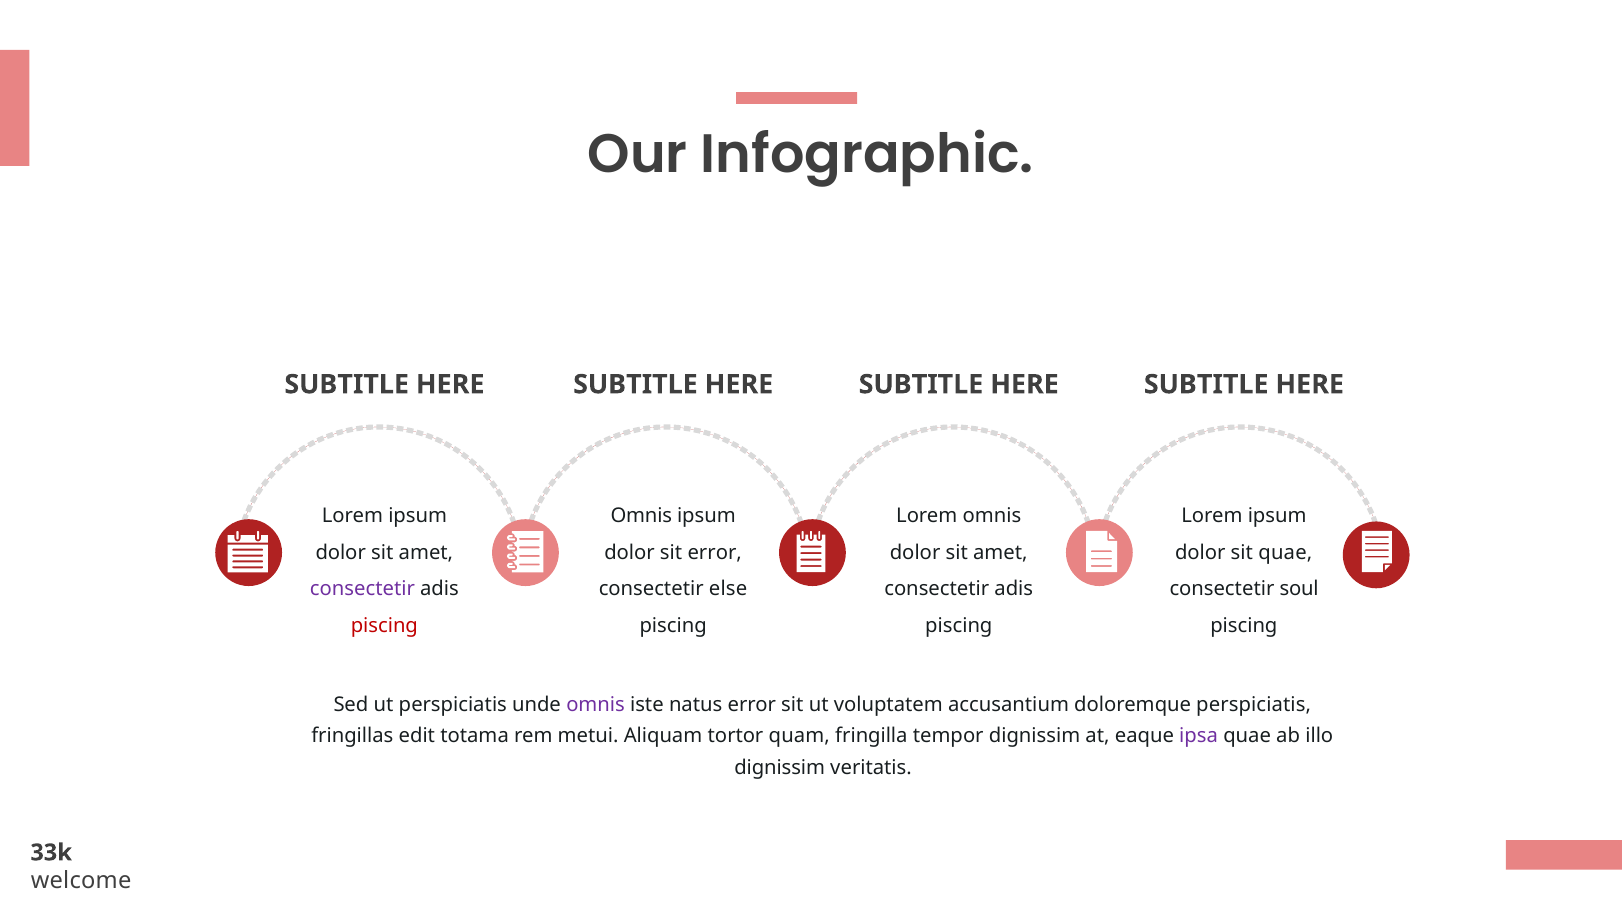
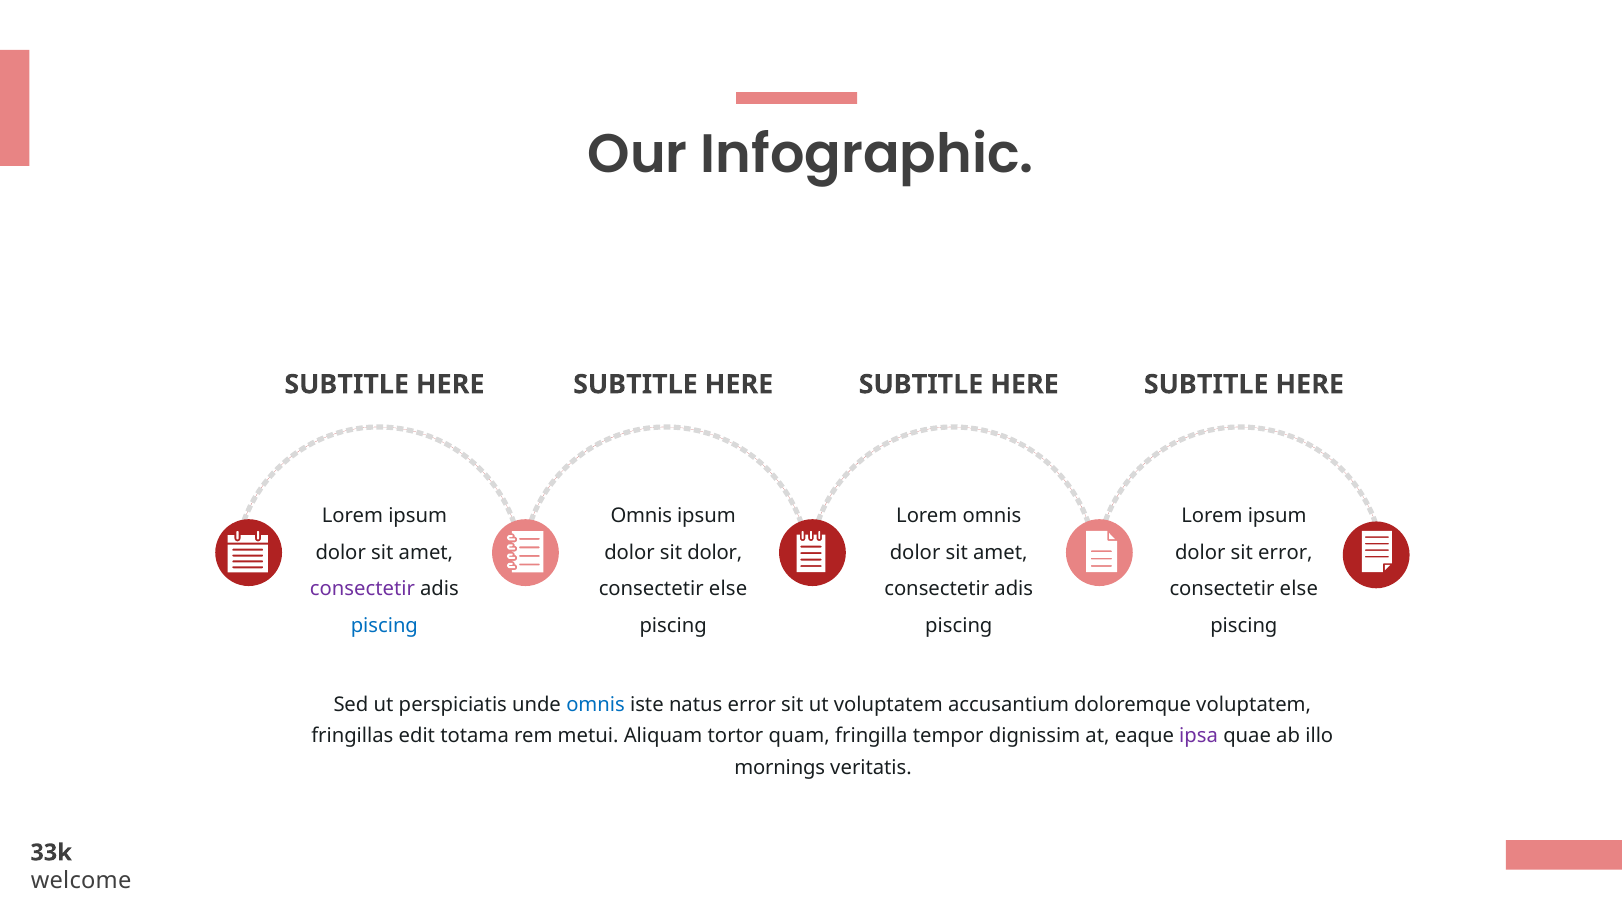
sit error: error -> dolor (715, 552)
sit quae: quae -> error (1285, 552)
soul: soul -> else (1299, 588)
piscing colour: red -> blue (384, 625)
omnis colour: purple -> blue (596, 704)
doloremque perspiciatis: perspiciatis -> voluptatem (1254, 704)
dignissim: dignissim -> mornings (780, 767)
